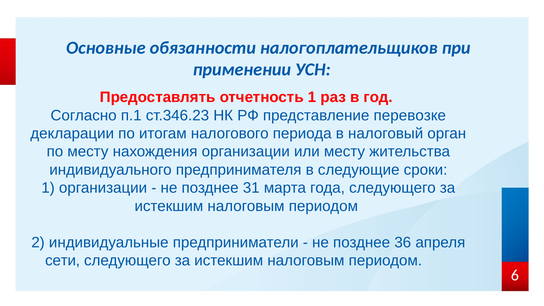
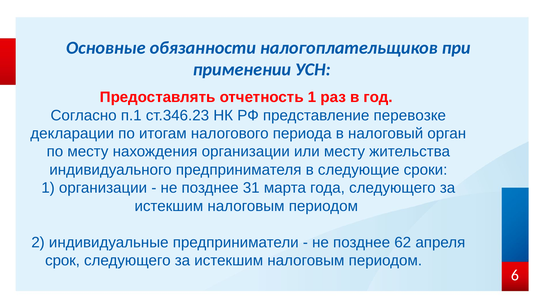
36: 36 -> 62 (403, 242)
сети: сети -> срок (63, 260)
